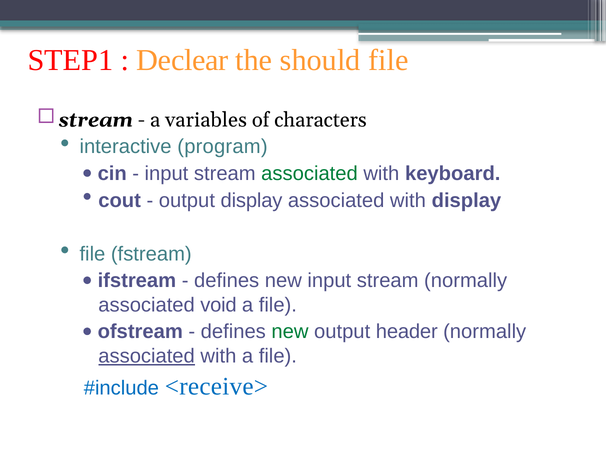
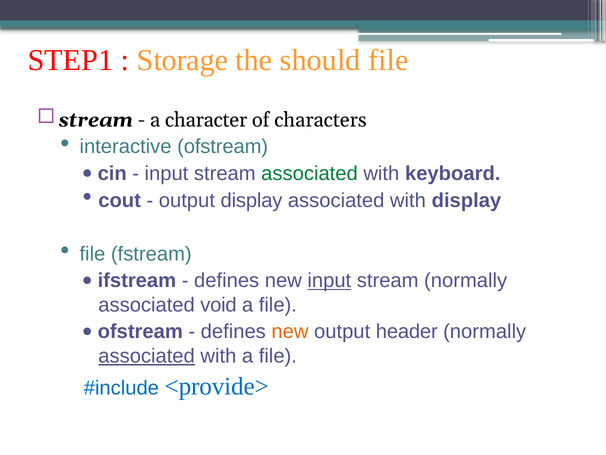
Declear: Declear -> Storage (182, 60)
variables: variables -> character (206, 120)
interactive program: program -> ofstream (223, 147)
input underline: none -> present (329, 280)
new colour: green -> orange (290, 331)
<receive>: <receive> -> <provide> (217, 386)
